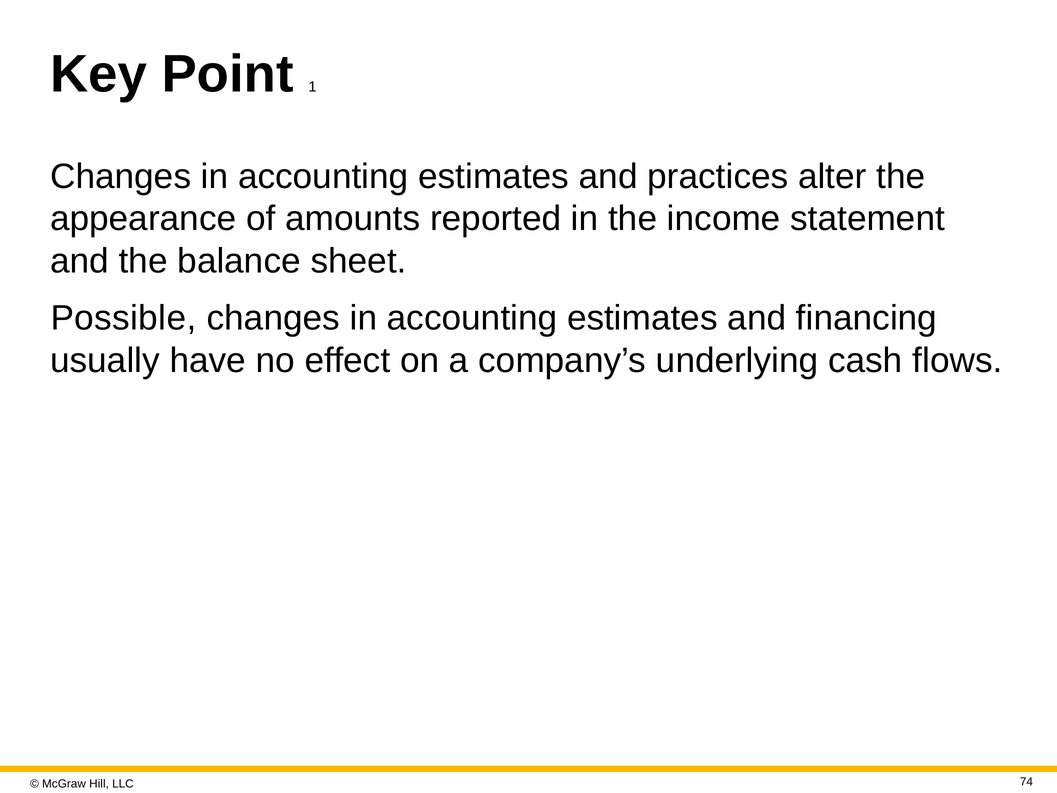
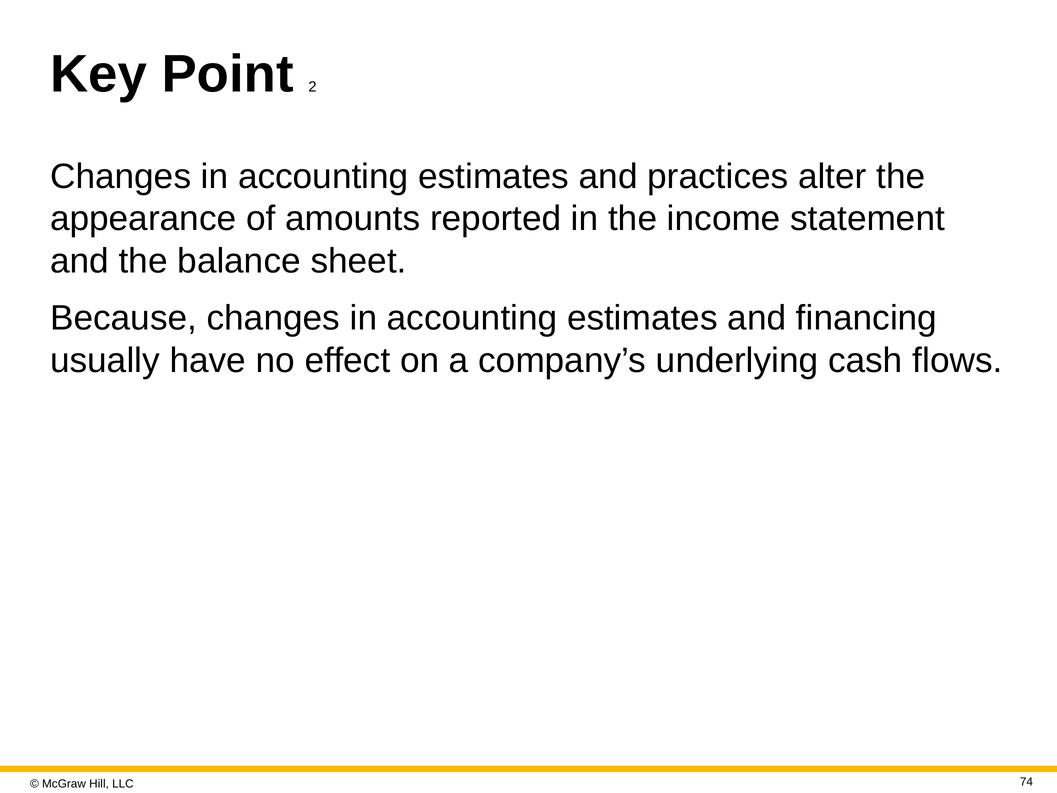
1: 1 -> 2 (313, 87)
Possible: Possible -> Because (124, 318)
